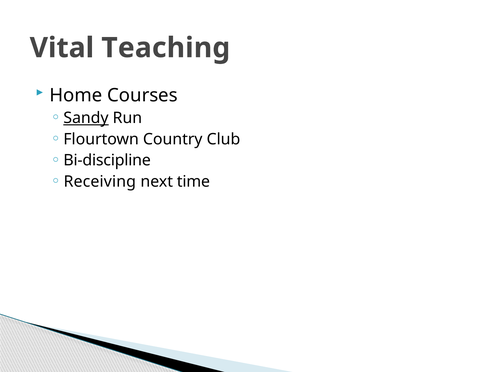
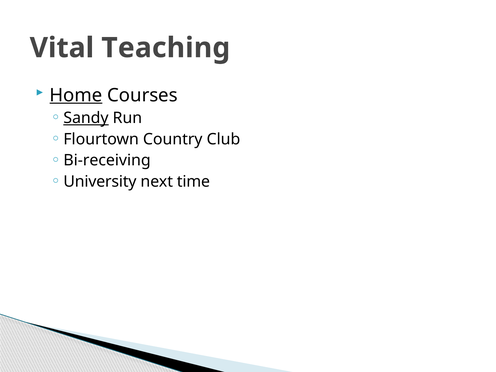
Home underline: none -> present (76, 95)
Bi-discipline: Bi-discipline -> Bi-receiving (107, 160)
Receiving: Receiving -> University (100, 182)
